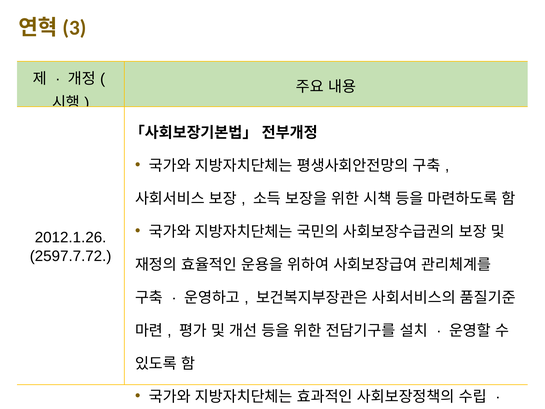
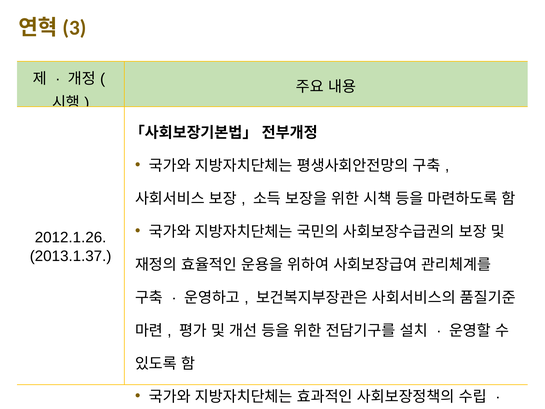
2597.7.72: 2597.7.72 -> 2013.1.37 (71, 256)
